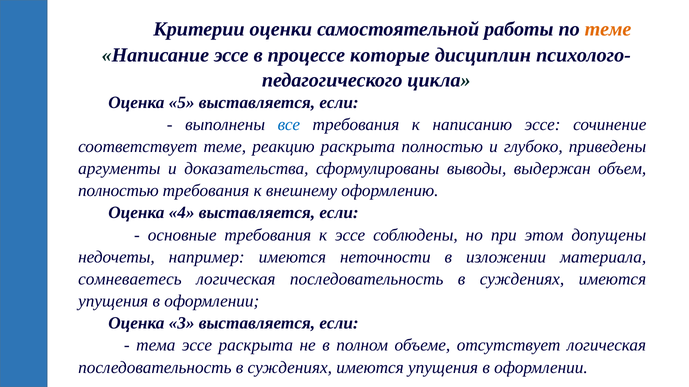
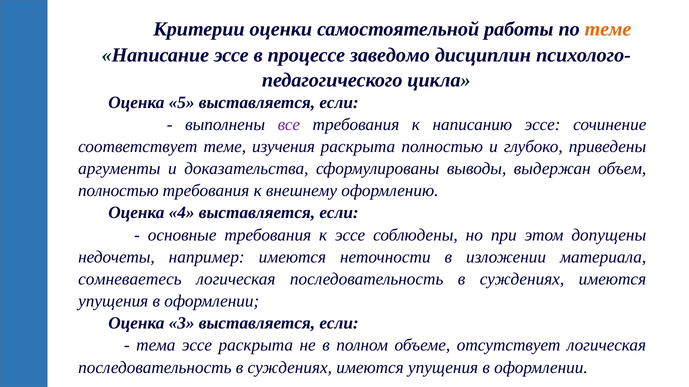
которые: которые -> заведомо (390, 55)
все colour: blue -> purple (289, 125)
реакцию: реакцию -> изучения (284, 147)
